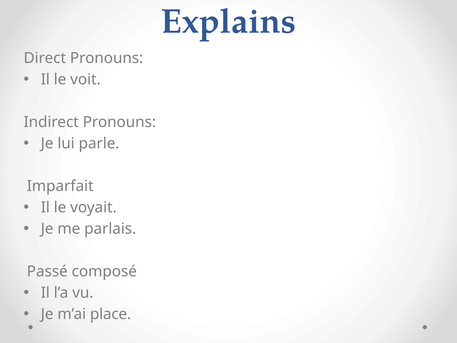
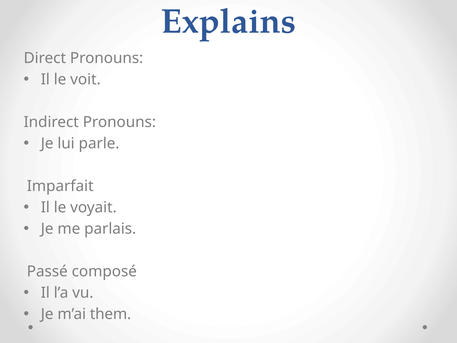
place: place -> them (111, 314)
